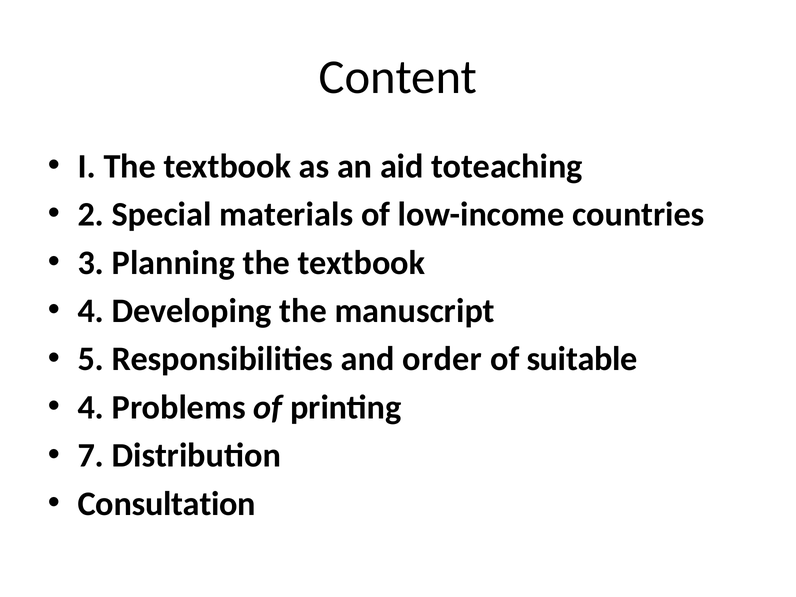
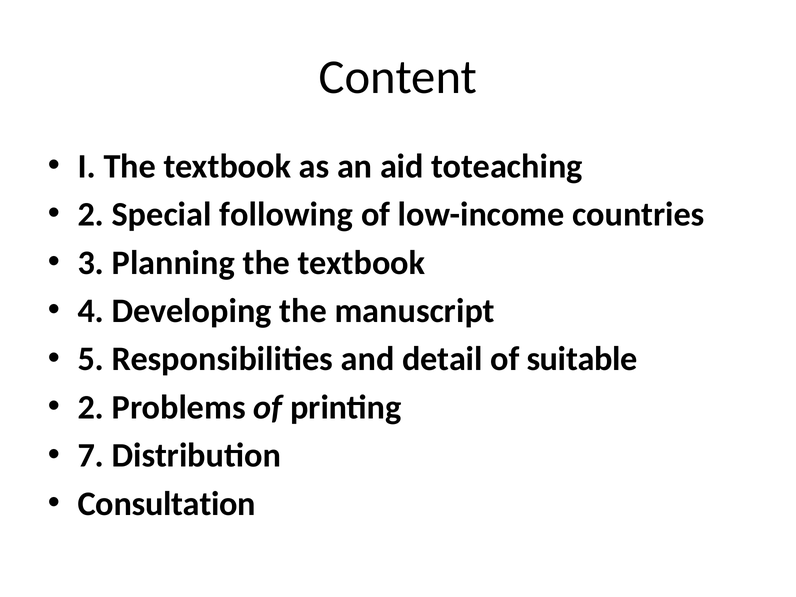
materials: materials -> following (286, 214)
order: order -> detail (442, 359)
4: 4 -> 2 (91, 407)
